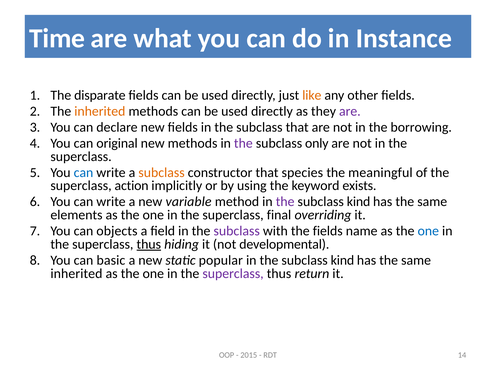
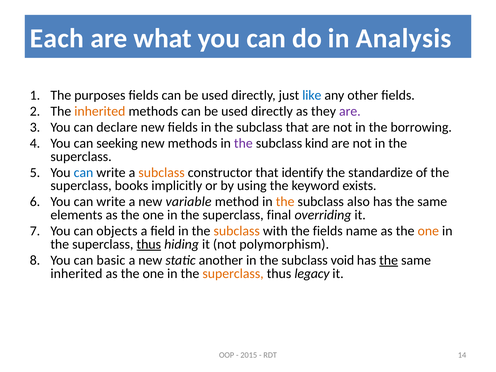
Time: Time -> Each (57, 38)
Instance: Instance -> Analysis (404, 38)
disparate: disparate -> purposes (100, 95)
like colour: orange -> blue (312, 95)
original: original -> seeking (117, 143)
only: only -> kind (317, 143)
species: species -> identify (302, 173)
meaningful: meaningful -> standardize (381, 173)
action: action -> books (131, 186)
the colour: purple -> orange (285, 202)
kind: kind -> also (358, 202)
subclass colour: purple -> orange (237, 231)
one colour: blue -> orange (428, 231)
developmental: developmental -> polymorphism (284, 244)
popular: popular -> another (221, 260)
kind: kind -> void (342, 260)
the underline: none -> present (389, 260)
superclass colour: purple -> orange (233, 273)
return: return -> legacy (312, 273)
